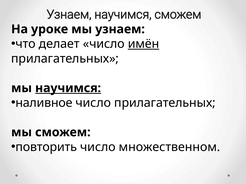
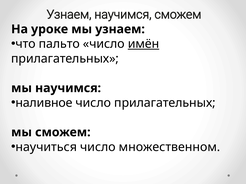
делает: делает -> пальто (59, 44)
научимся underline: present -> none (68, 88)
повторить: повторить -> научиться (46, 147)
